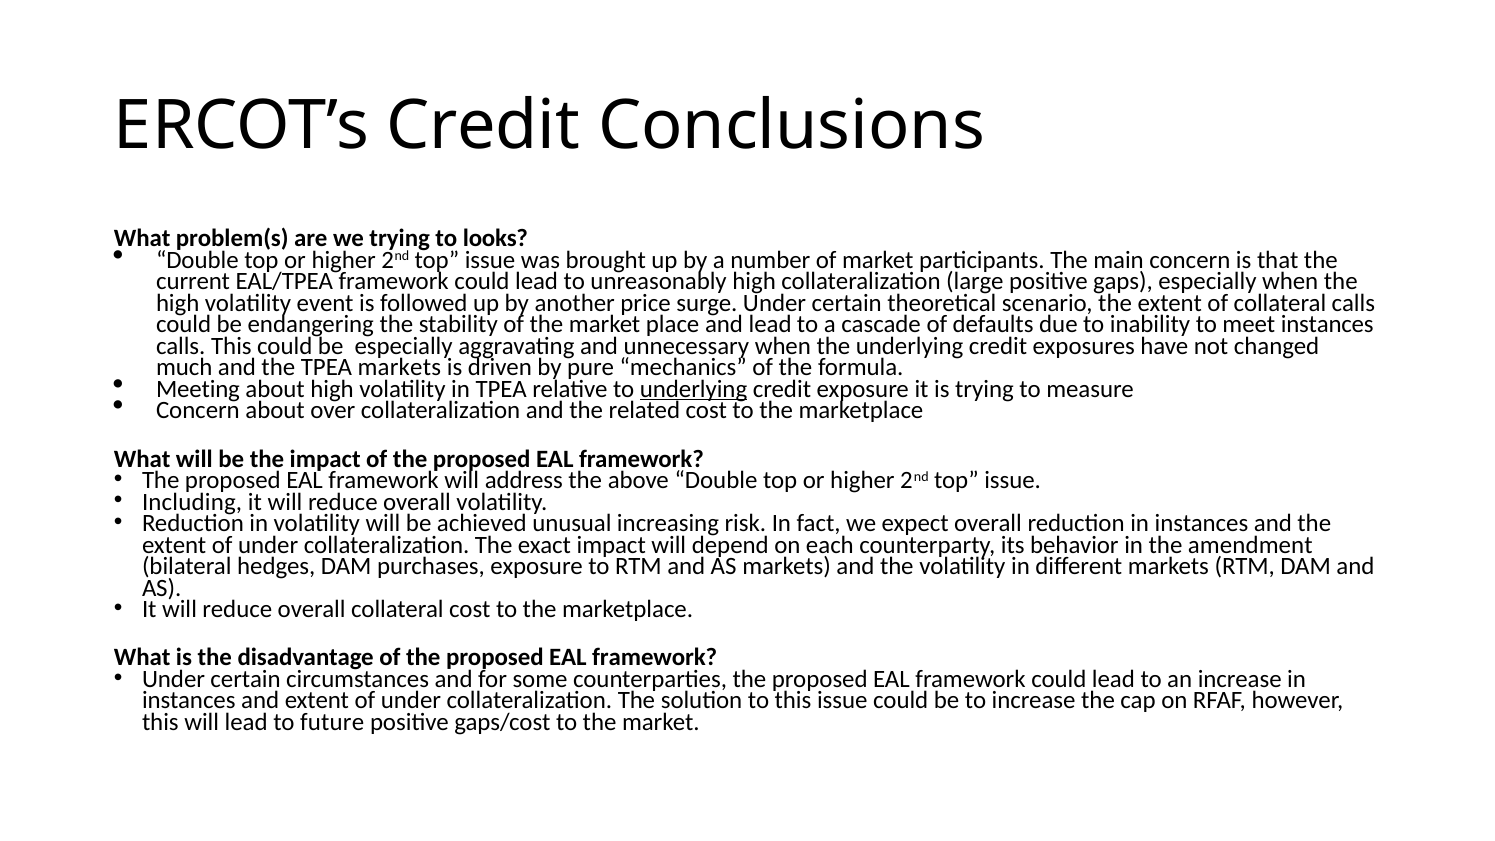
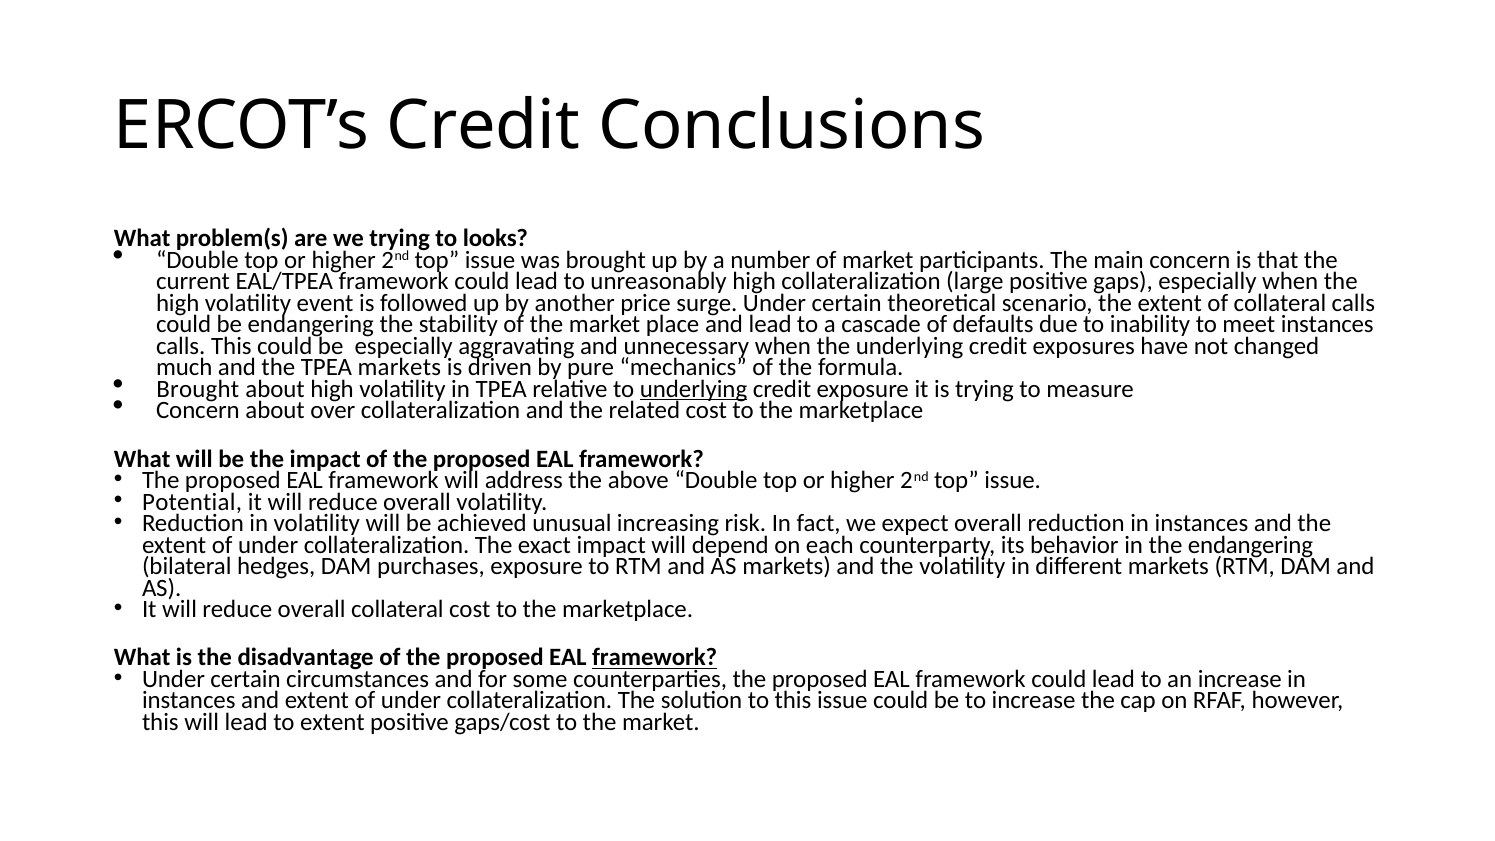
Meeting: Meeting -> Brought (198, 389)
Including: Including -> Potential (192, 502)
the amendment: amendment -> endangering (1250, 545)
framework underline: none -> present (655, 658)
to future: future -> extent (332, 722)
